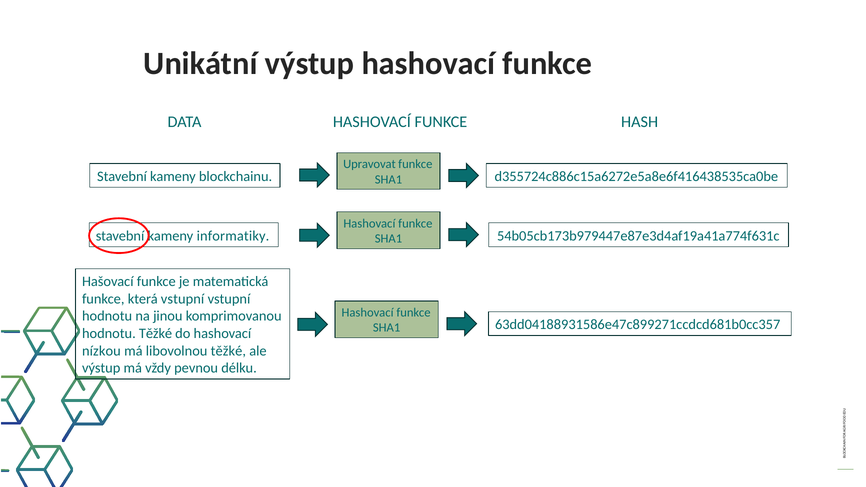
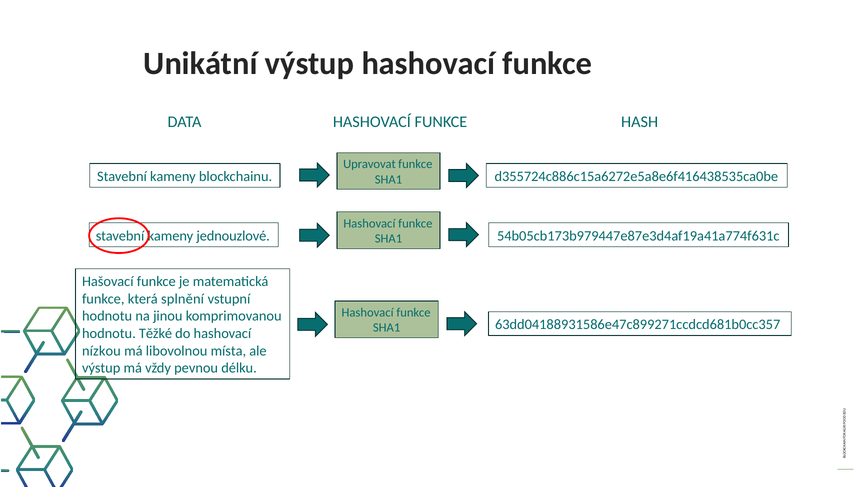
informatiky: informatiky -> jednouzlové (233, 236)
která vstupní: vstupní -> splnění (183, 299)
libovolnou těžké: těžké -> místa (228, 351)
